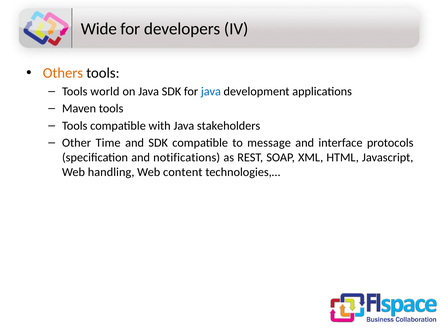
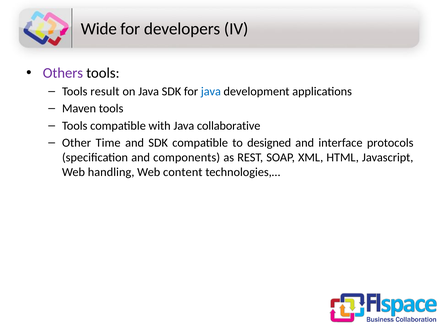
Others colour: orange -> purple (63, 73)
world: world -> result (105, 91)
stakeholders: stakeholders -> collaborative (229, 126)
message: message -> designed (269, 143)
notifications: notifications -> components (187, 158)
